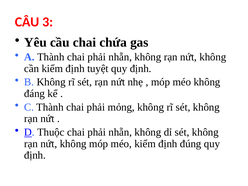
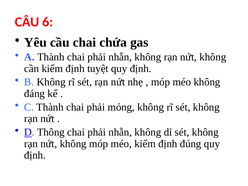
3: 3 -> 6 (48, 22)
Thuộc: Thuộc -> Thông (51, 132)
